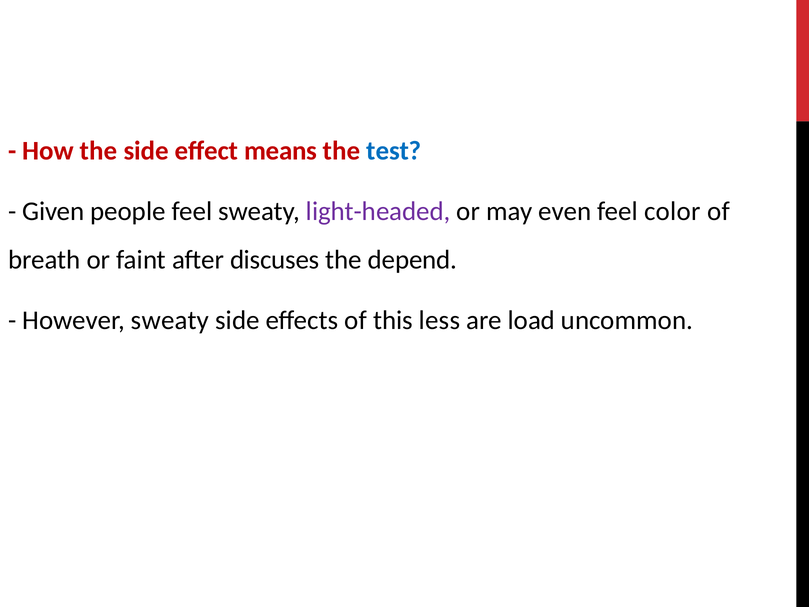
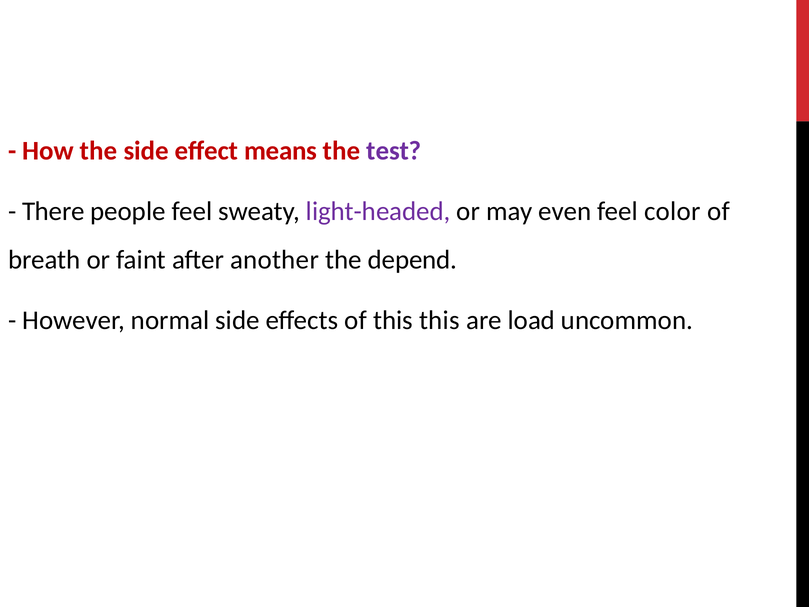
test colour: blue -> purple (394, 151)
Given: Given -> There (53, 211)
discuses: discuses -> another (275, 260)
However sweaty: sweaty -> normal (170, 320)
this less: less -> this (439, 320)
